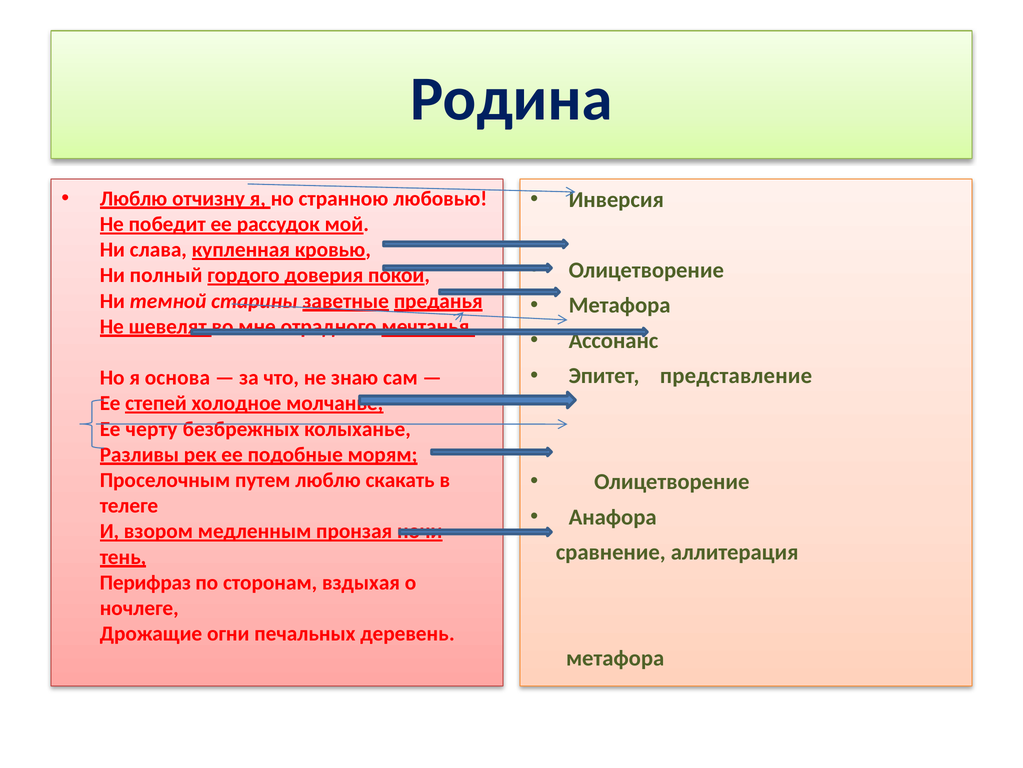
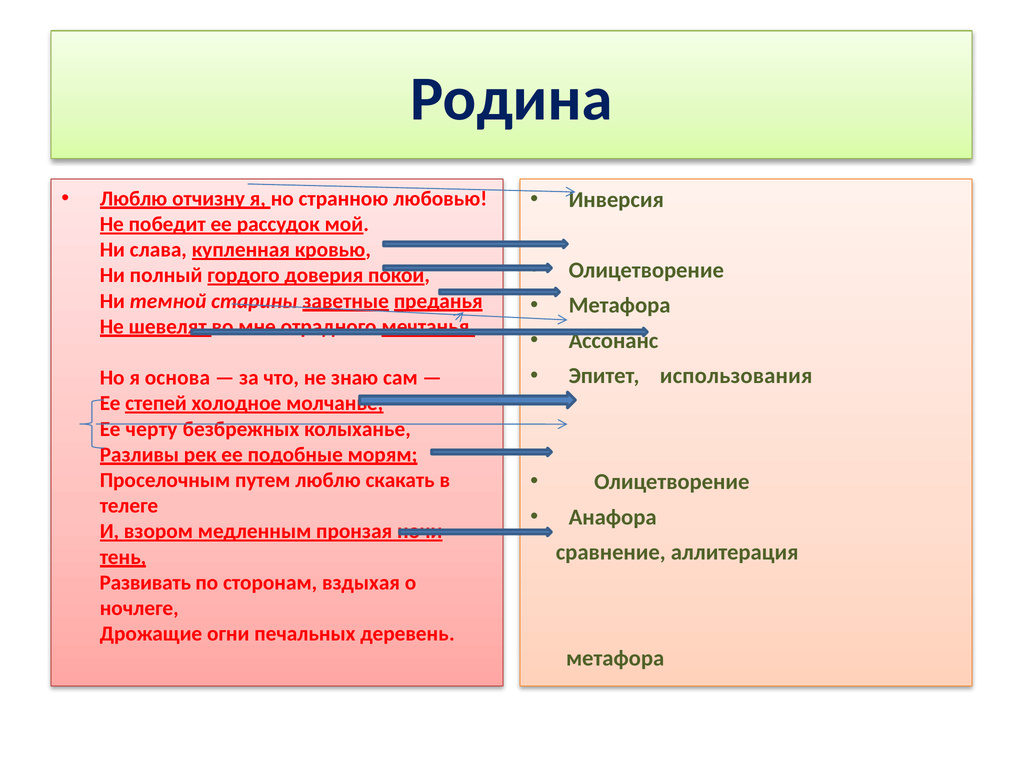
представление: представление -> использования (736, 376)
Перифраз: Перифраз -> Развивать (145, 582)
